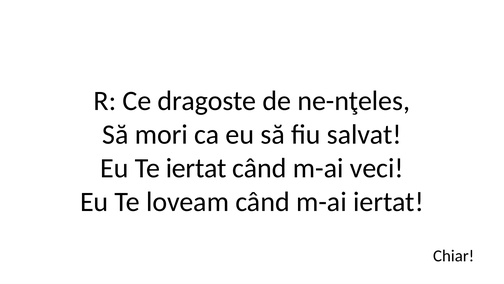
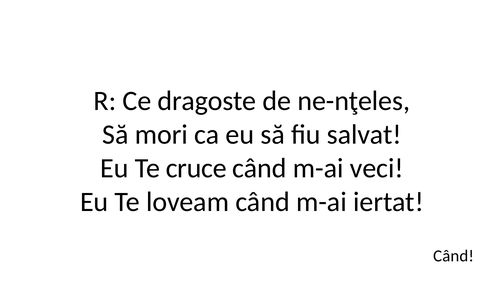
Te iertat: iertat -> cruce (196, 168)
Chiar: Chiar -> Când (454, 256)
